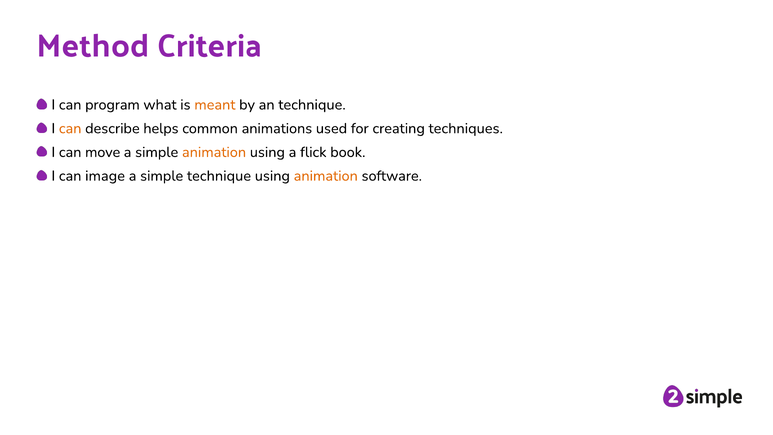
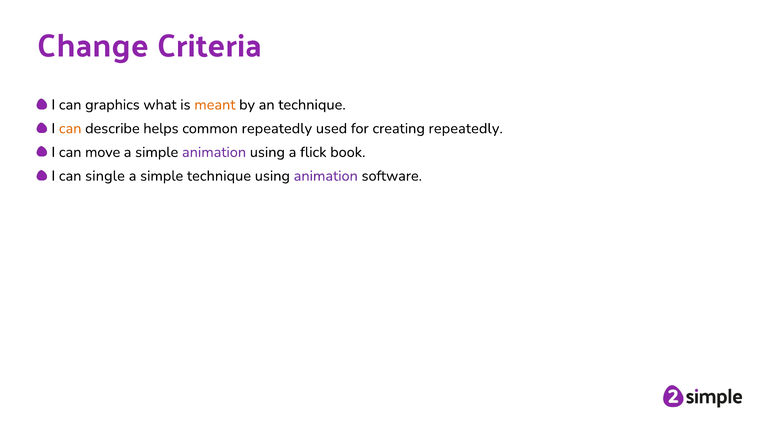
Method: Method -> Change (93, 46)
program: program -> graphics (112, 105)
common animations: animations -> repeatedly (277, 128)
creating techniques: techniques -> repeatedly (466, 128)
animation colour: orange -> purple (214, 152)
image: image -> single (105, 176)
animation colour: orange -> purple (326, 176)
